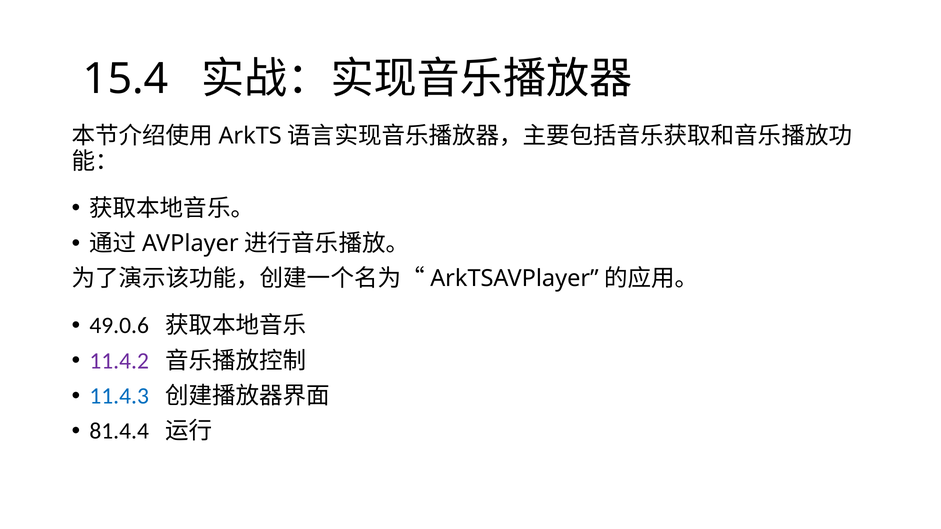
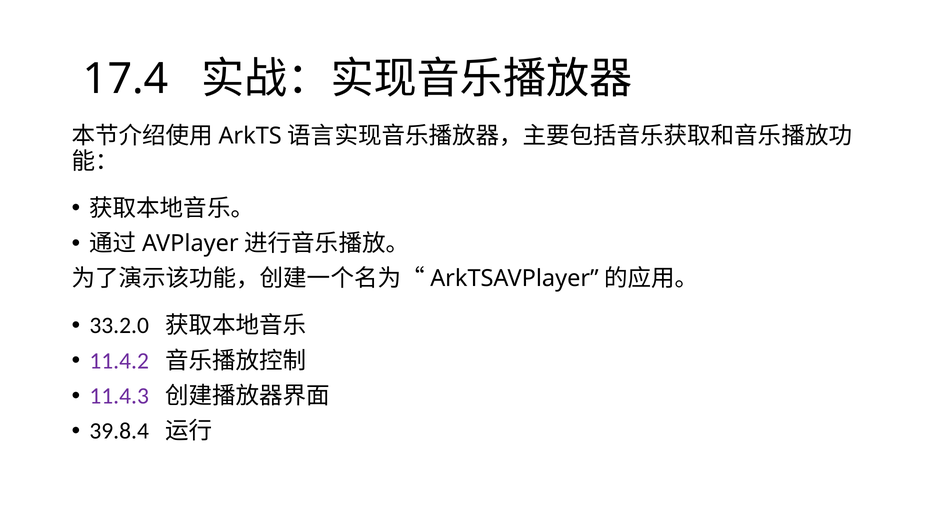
15.4: 15.4 -> 17.4 (126, 79)
49.0.6: 49.0.6 -> 33.2.0 (119, 326)
11.4.3 colour: blue -> purple (119, 396)
81.4.4: 81.4.4 -> 39.8.4 (119, 431)
